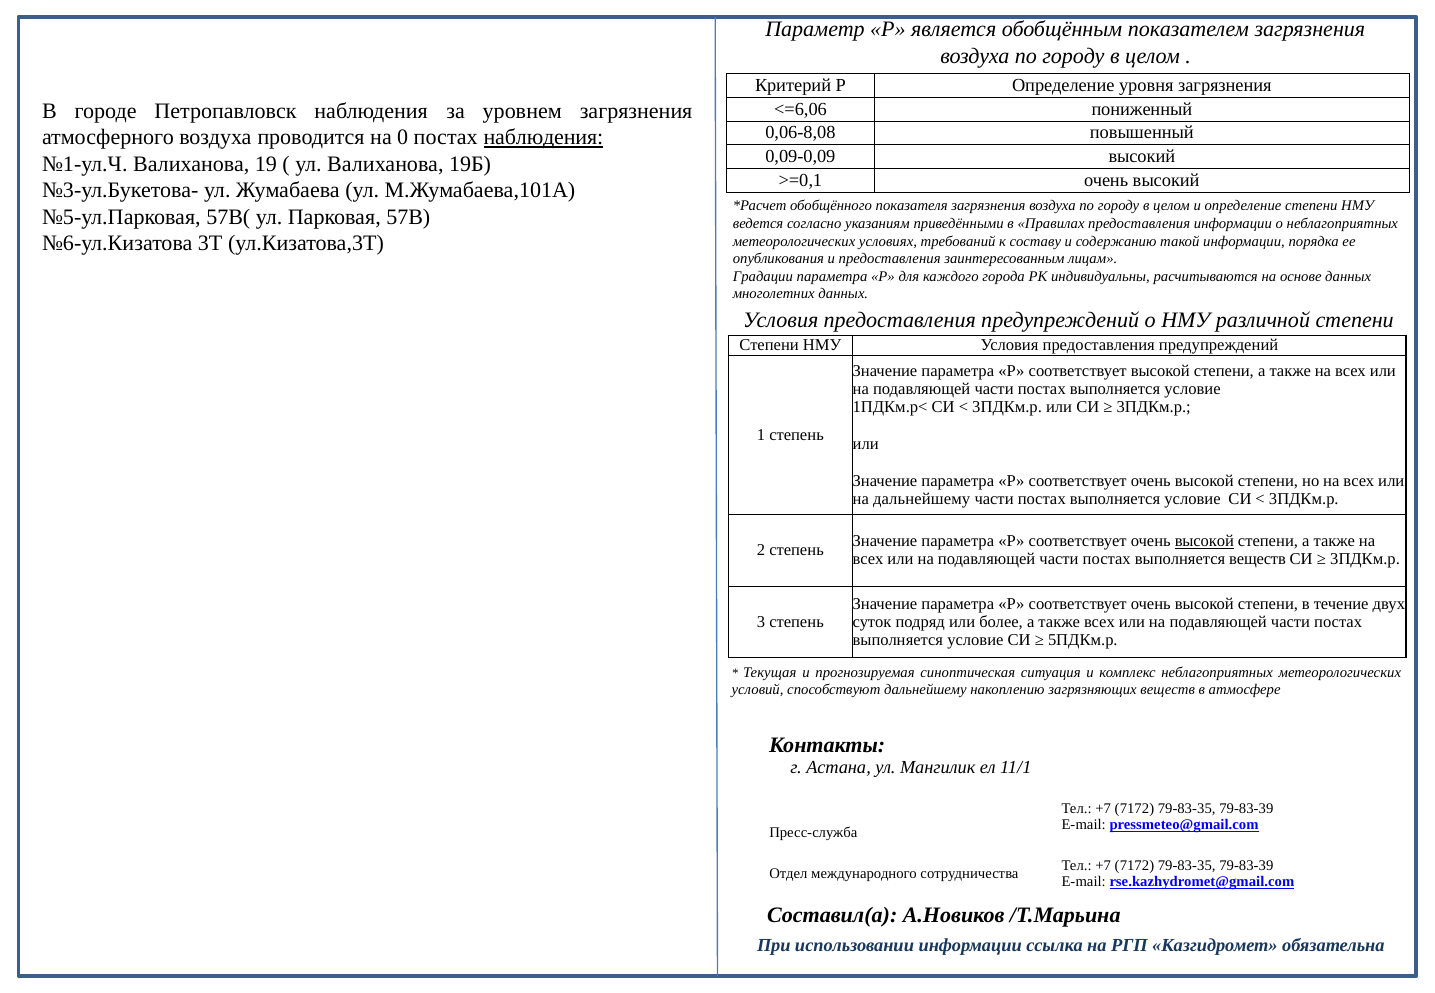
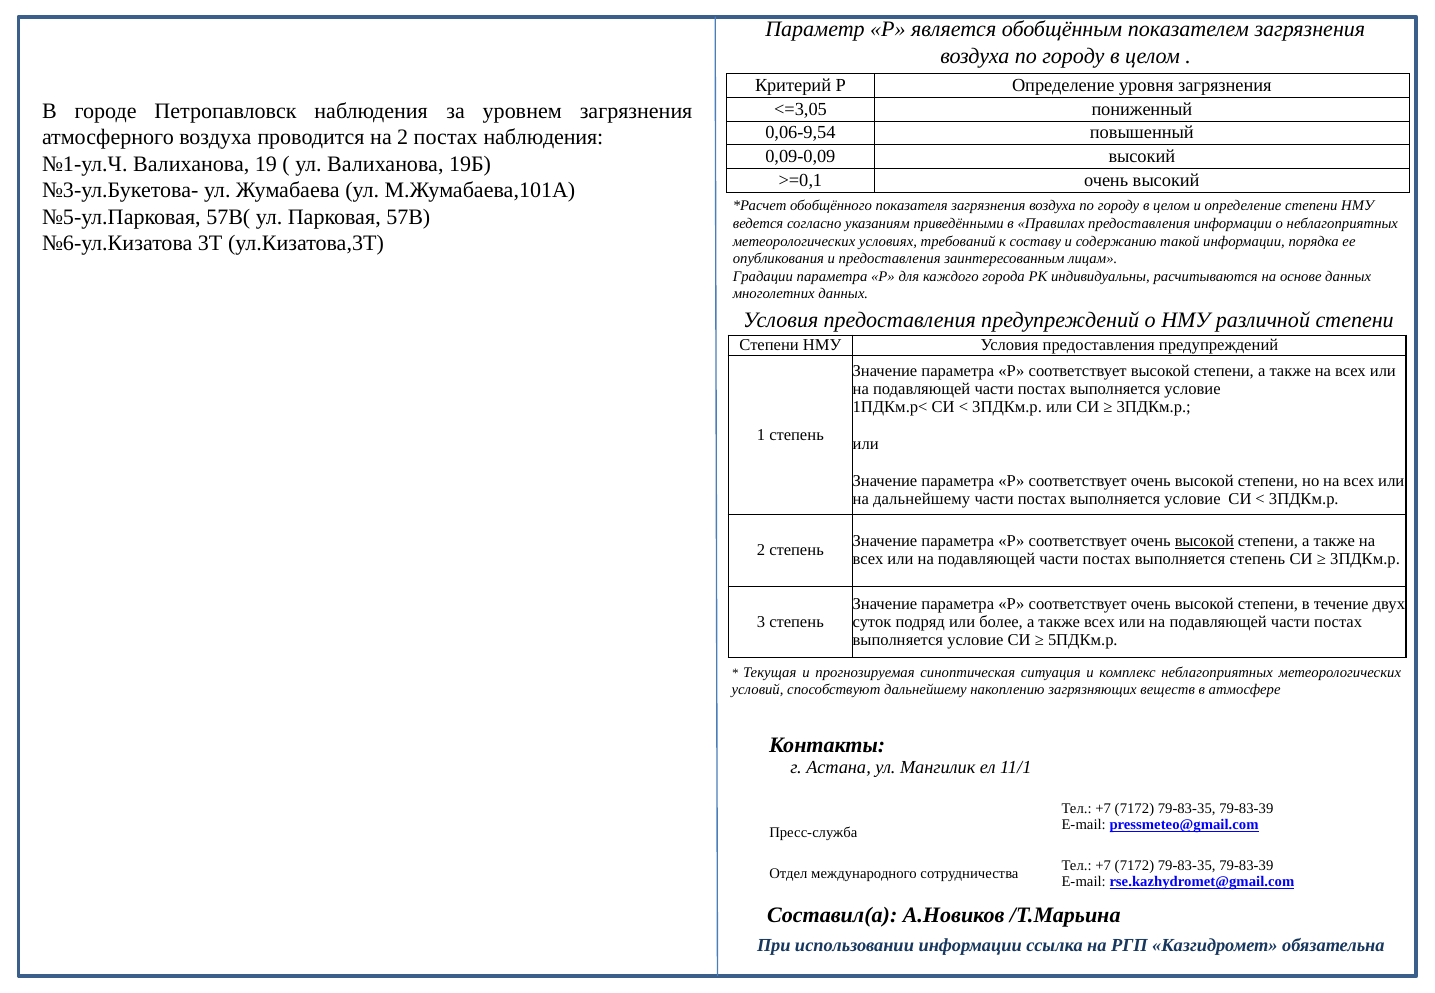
<=6,06: <=6,06 -> <=3,05 (801, 109)
0,06-8,08: 0,06-8,08 -> 0,06-9,54 (800, 133)
на 0: 0 -> 2 (403, 138)
наблюдения underline: present -> none (543, 138)
выполняется веществ: веществ -> степень (1257, 560)
